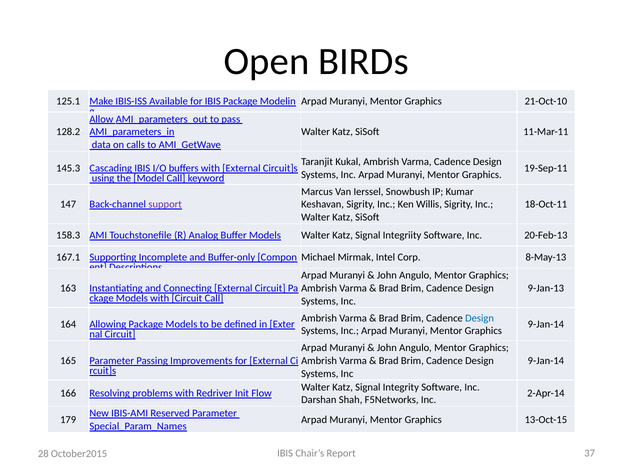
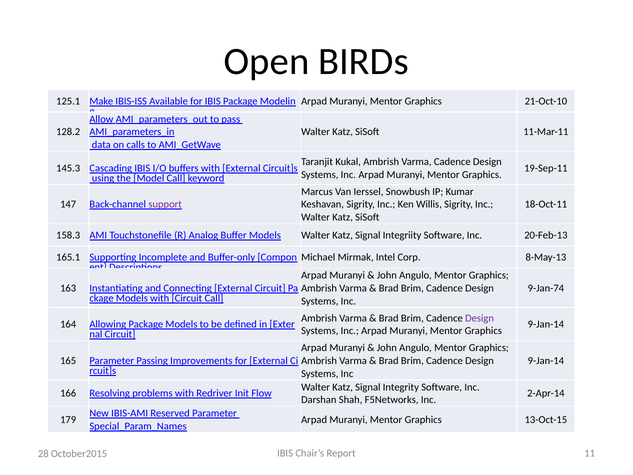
167.1: 167.1 -> 165.1 (68, 257)
9-Jan-13: 9-Jan-13 -> 9-Jan-74 (546, 288)
Design colour: blue -> purple (480, 318)
37: 37 -> 11 (590, 453)
